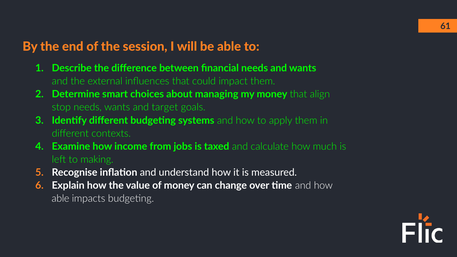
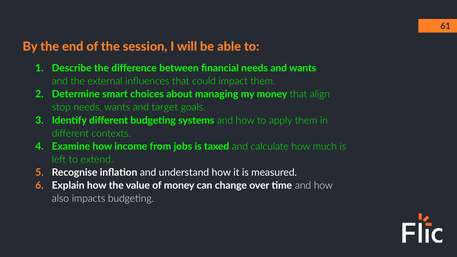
making: making -> extend (97, 159)
able: able -> also (60, 199)
